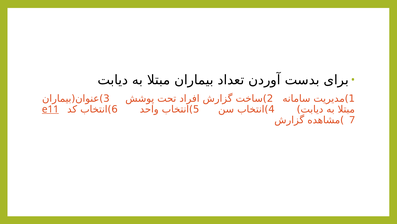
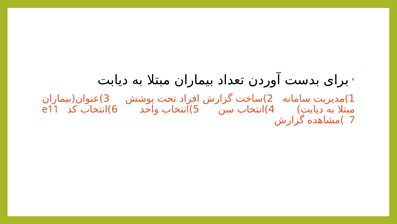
e11 underline: present -> none (50, 109)
